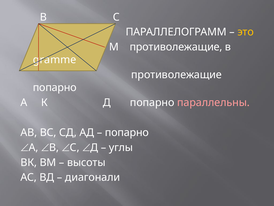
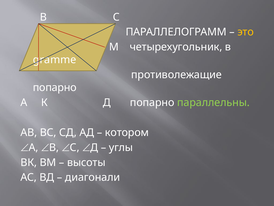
М противолежащие: противолежащие -> четырехугольник (176, 47)
параллельны colour: pink -> light green (213, 102)
попарно: попарно -> котором (127, 132)
